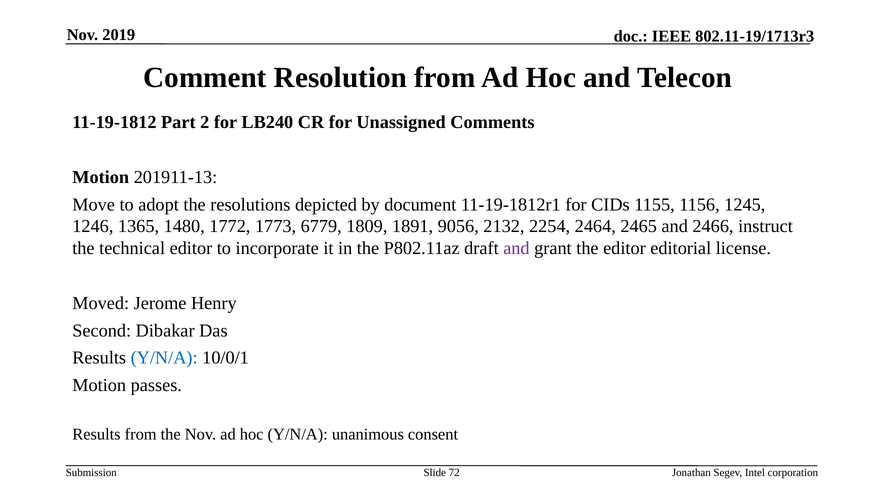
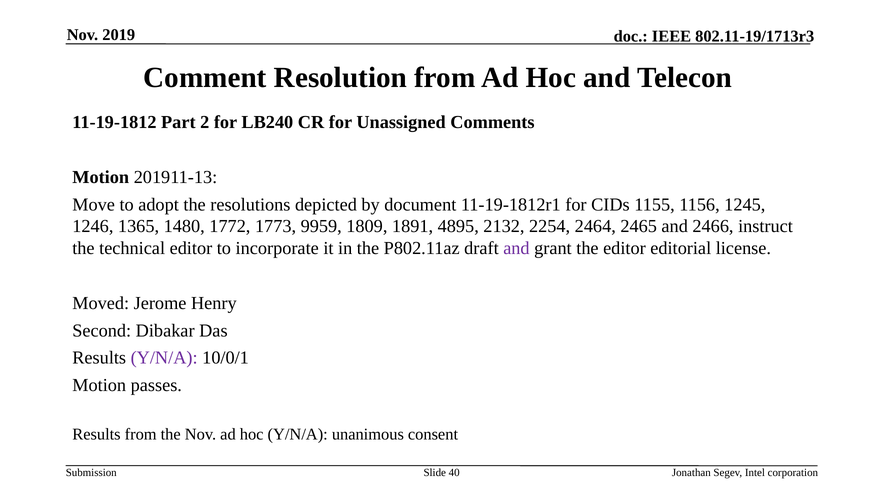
6779: 6779 -> 9959 (321, 226)
9056: 9056 -> 4895 (458, 226)
Y/N/A colour: blue -> purple (164, 358)
72: 72 -> 40 (454, 473)
